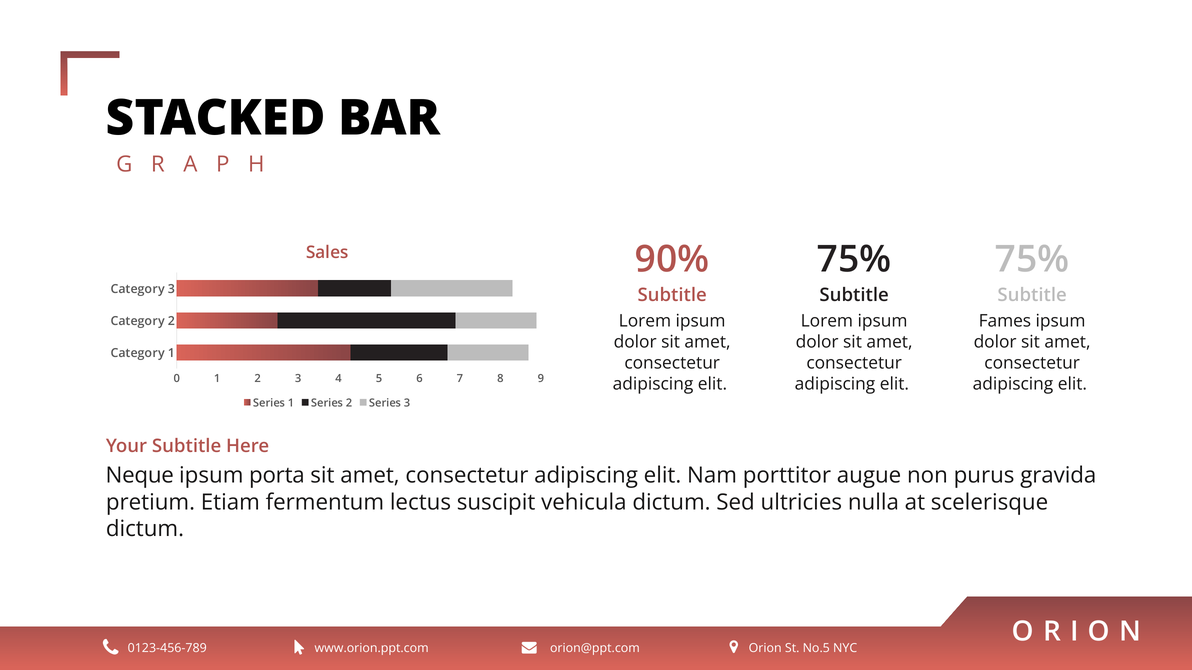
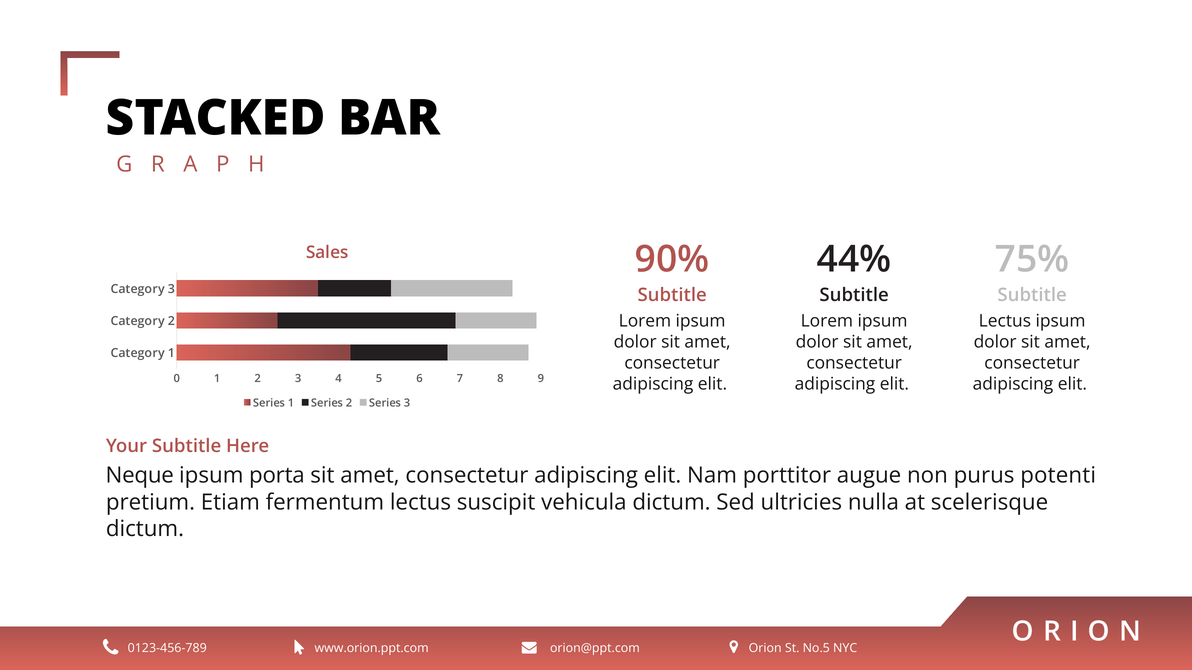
90% 75%: 75% -> 44% (854, 260)
Fames: Fames -> Lectus (1005, 321)
gravida: gravida -> potenti (1058, 476)
